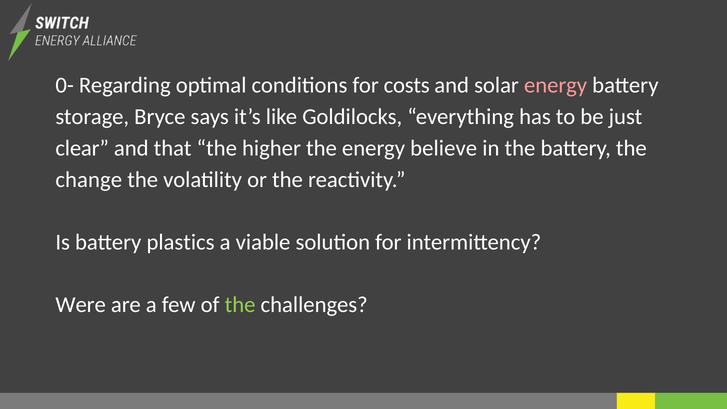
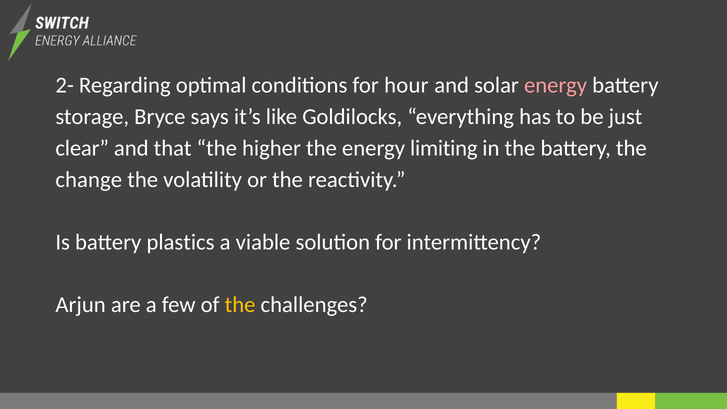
0-: 0- -> 2- (65, 85)
costs: costs -> hour (406, 85)
believe: believe -> limiting (444, 148)
Were: Were -> Arjun (81, 305)
the colour: light green -> yellow (240, 305)
